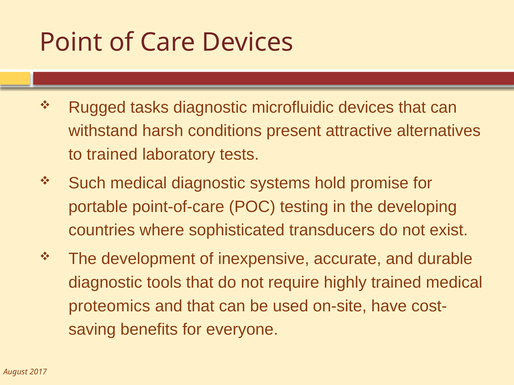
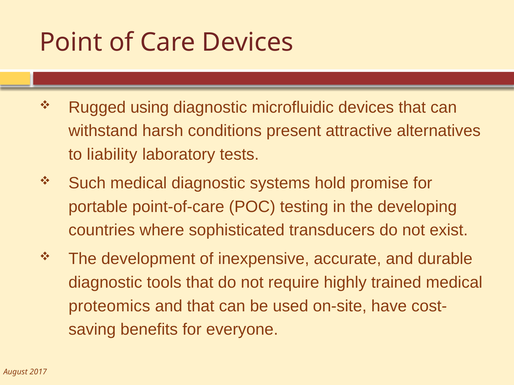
tasks: tasks -> using (150, 107)
to trained: trained -> liability (112, 155)
